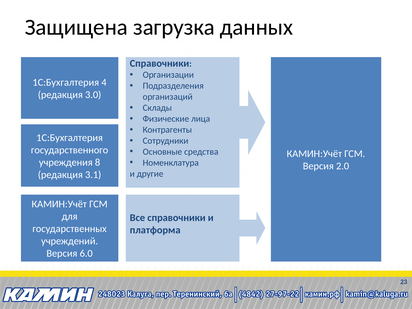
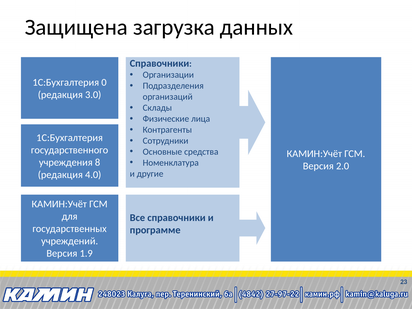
4: 4 -> 0 (104, 83)
3.1: 3.1 -> 4.0 (93, 175)
платформа: платформа -> программе (155, 230)
6.0: 6.0 -> 1.9 (86, 254)
